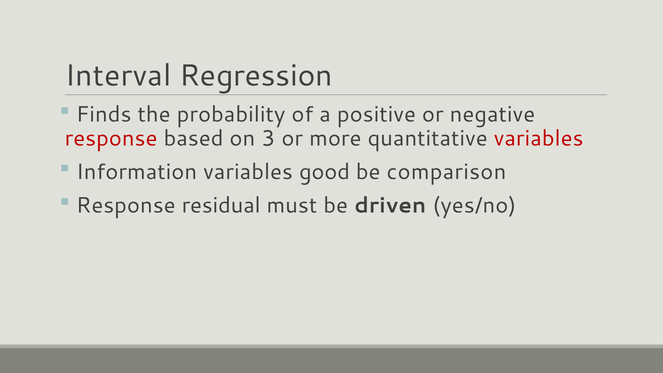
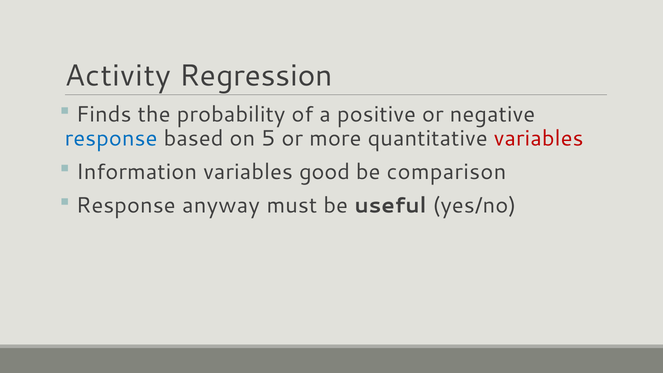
Interval: Interval -> Activity (118, 76)
response colour: red -> blue (111, 139)
3: 3 -> 5 (268, 139)
residual: residual -> anyway (221, 206)
driven: driven -> useful (390, 206)
